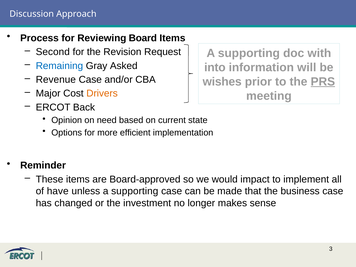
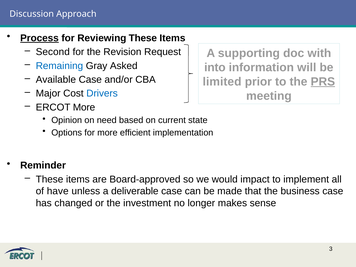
Process underline: none -> present (39, 38)
Reviewing Board: Board -> These (143, 38)
Revenue: Revenue -> Available (56, 80)
wishes: wishes -> limited (222, 82)
Drivers colour: orange -> blue (102, 93)
ERCOT Back: Back -> More (84, 107)
unless a supporting: supporting -> deliverable (135, 191)
